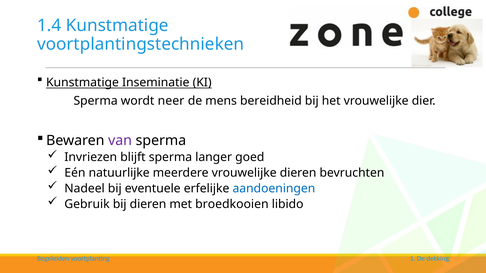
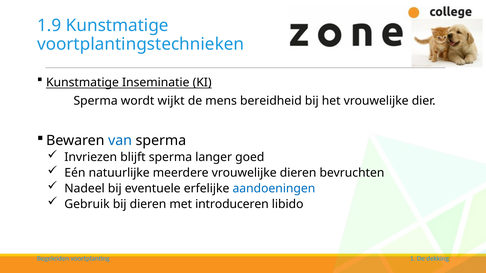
1.4: 1.4 -> 1.9 (49, 26)
neer: neer -> wijkt (171, 101)
van colour: purple -> blue (120, 141)
broedkooien: broedkooien -> introduceren (232, 204)
